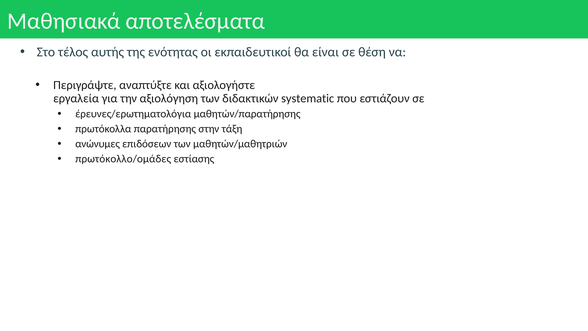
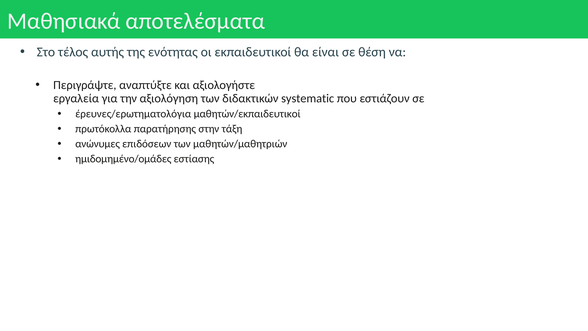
μαθητών/παρατήρησης: μαθητών/παρατήρησης -> μαθητών/εκπαιδευτικοί (247, 114)
πρωτόκολλο/ομάδες: πρωτόκολλο/ομάδες -> ημιδομημένο/ομάδες (123, 159)
